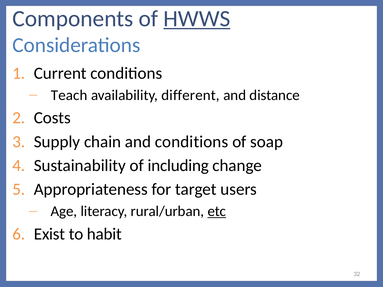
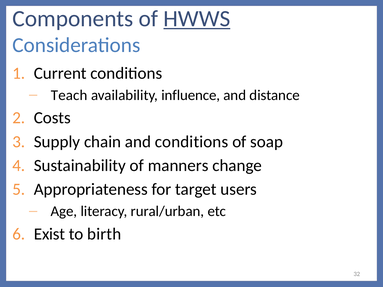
different: different -> influence (191, 95)
including: including -> manners (178, 166)
etc underline: present -> none (217, 211)
habit: habit -> birth (104, 234)
